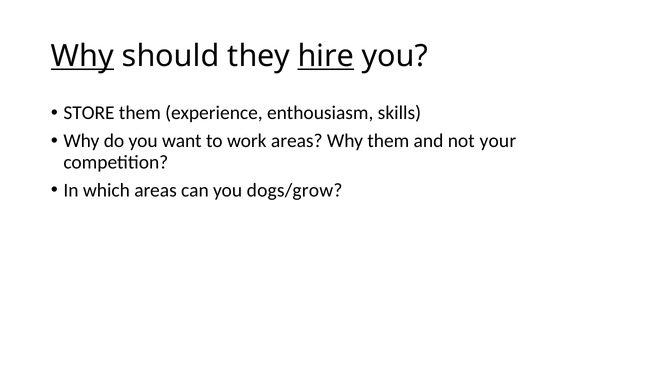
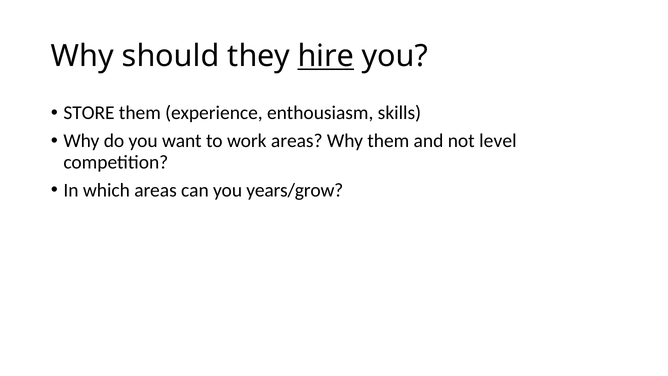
Why underline: present -> none (82, 56)
your: your -> level (498, 141)
dogs/grow: dogs/grow -> years/grow (295, 190)
